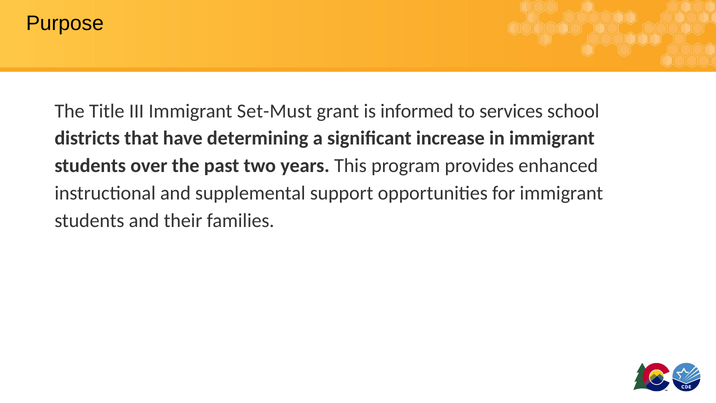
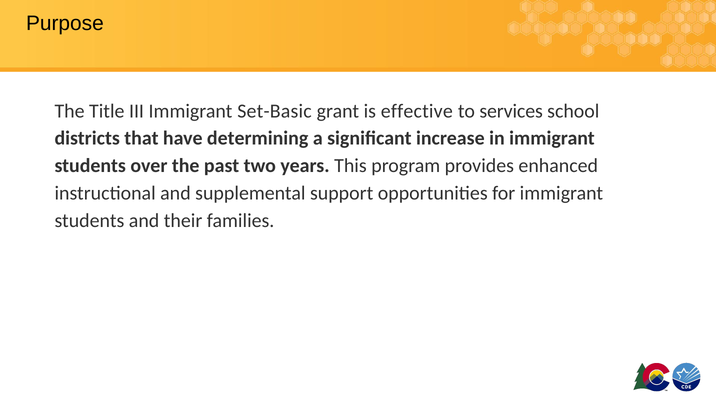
Set-Must: Set-Must -> Set-Basic (274, 111)
informed: informed -> effective (417, 111)
